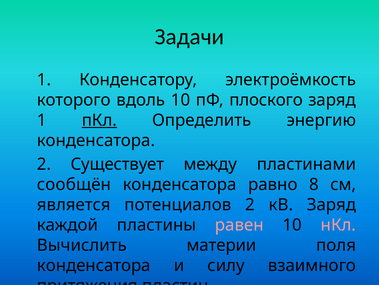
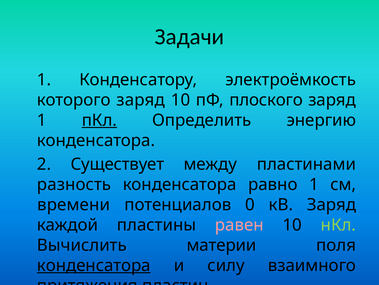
которого вдоль: вдоль -> заряд (141, 100)
сообщён: сообщён -> разность (74, 184)
равно 8: 8 -> 1 (314, 184)
является: является -> времени (74, 204)
потенциалов 2: 2 -> 0 (250, 204)
нКл colour: pink -> light green (338, 224)
конденсатора underline: none -> present (94, 265)
